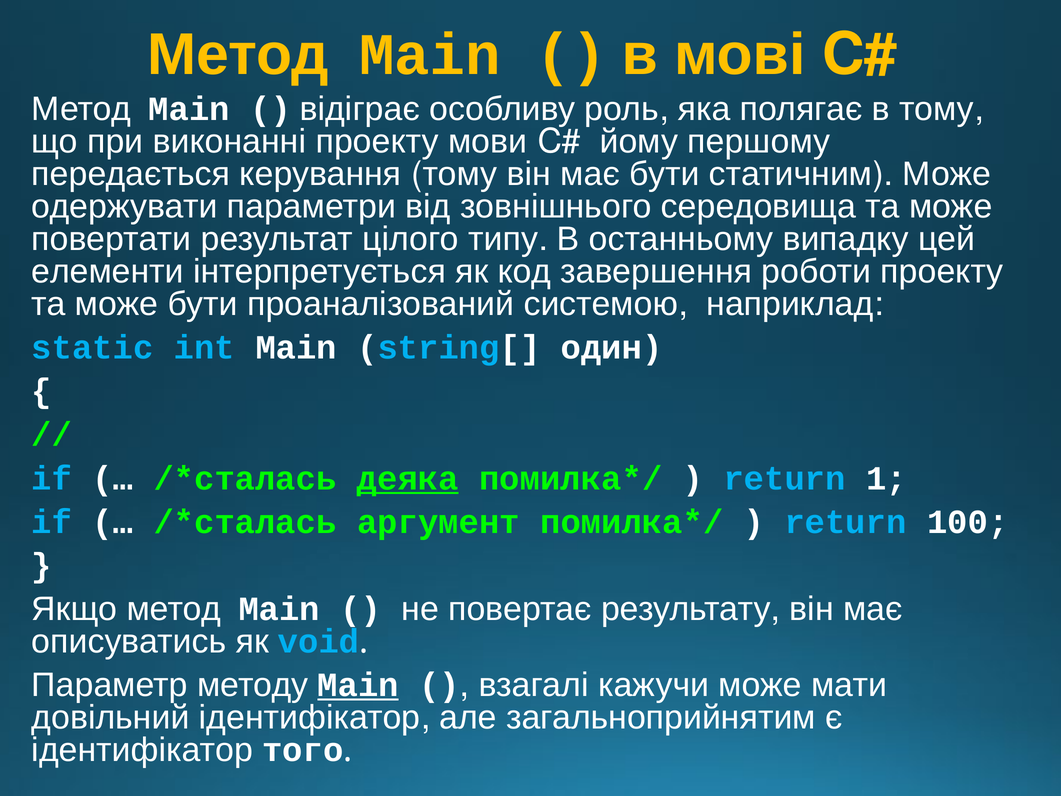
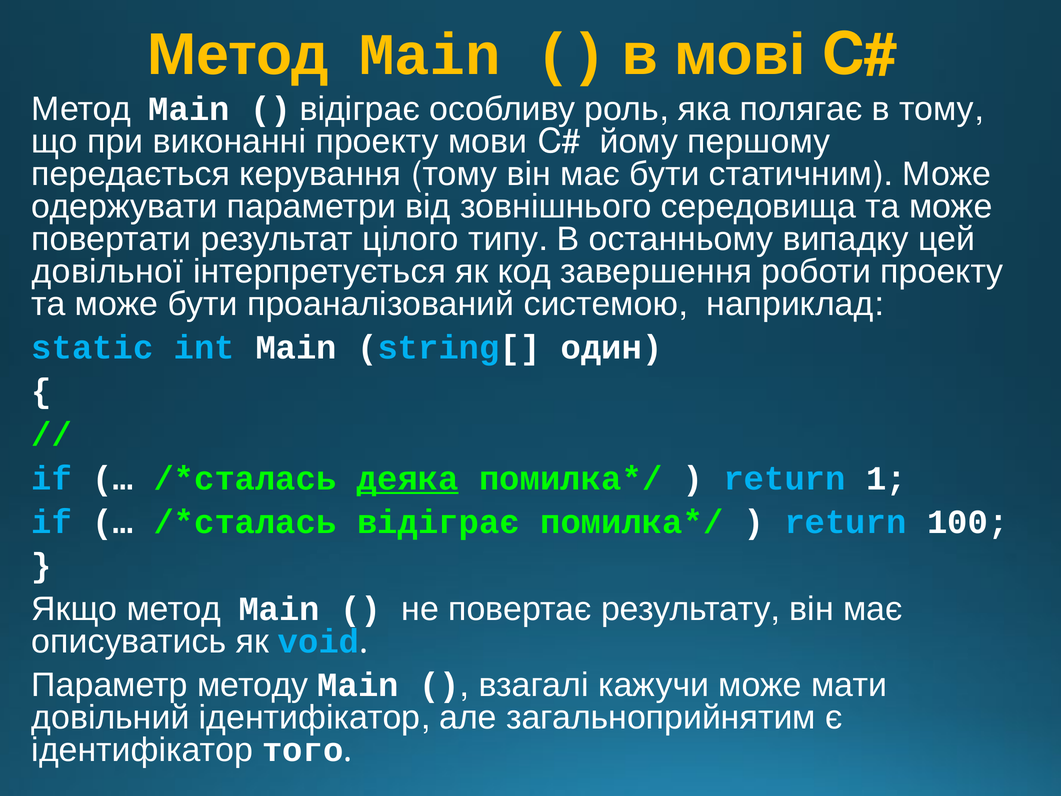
елементи: елементи -> довільної (107, 271)
аргумент: аргумент -> відіграє (438, 522)
Main underline: present -> none (358, 685)
